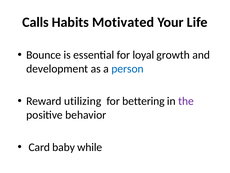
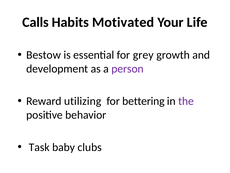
Bounce: Bounce -> Bestow (44, 55)
loyal: loyal -> grey (143, 55)
person colour: blue -> purple (128, 69)
Card: Card -> Task (39, 147)
while: while -> clubs (90, 147)
